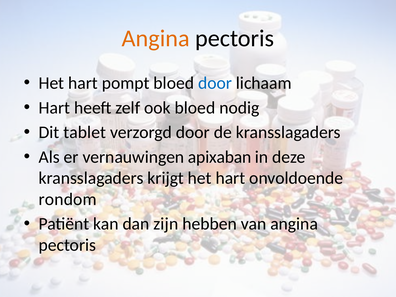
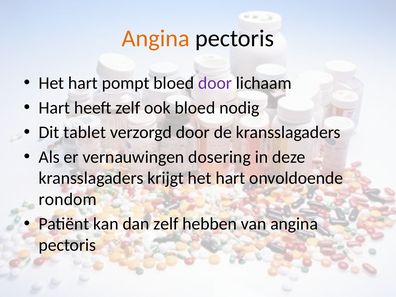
door colour: blue -> purple (215, 83)
apixaban: apixaban -> dosering (220, 157)
dan zijn: zijn -> zelf (166, 224)
